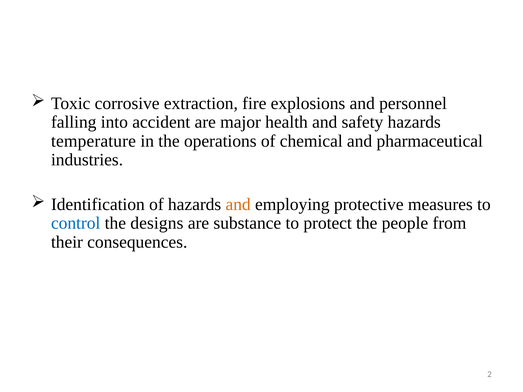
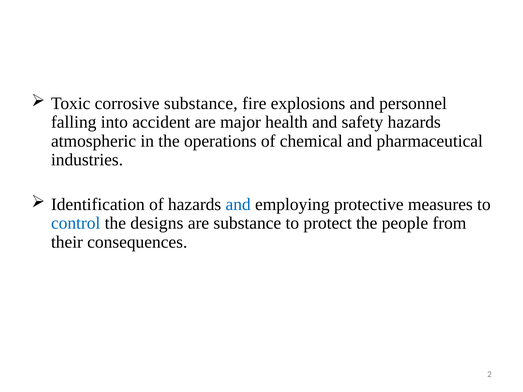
corrosive extraction: extraction -> substance (201, 103)
temperature: temperature -> atmospheric (94, 141)
and colour: orange -> blue (238, 205)
